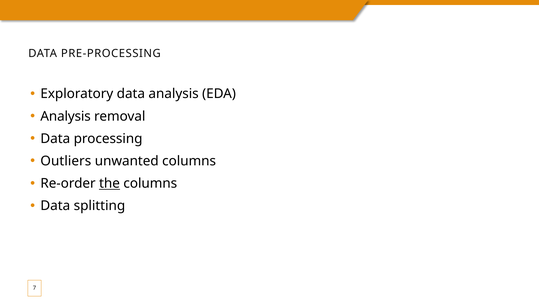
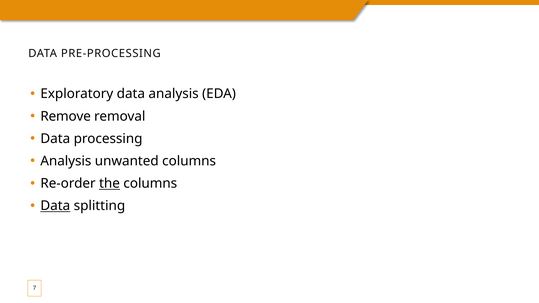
Analysis: Analysis -> Remove (66, 116)
Outliers: Outliers -> Analysis (66, 161)
Data underline: none -> present (55, 206)
